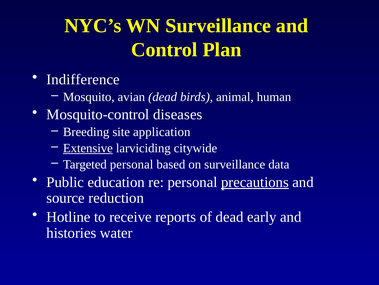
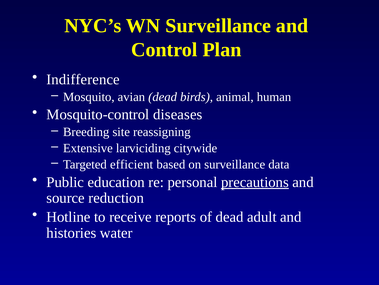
application: application -> reassigning (162, 132)
Extensive underline: present -> none (88, 148)
Targeted personal: personal -> efficient (132, 164)
early: early -> adult (262, 216)
